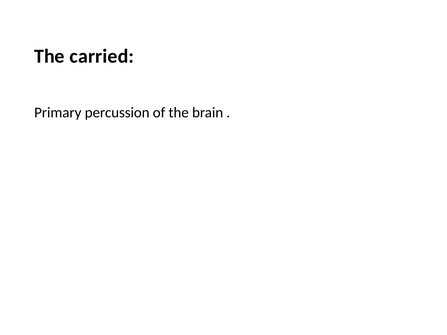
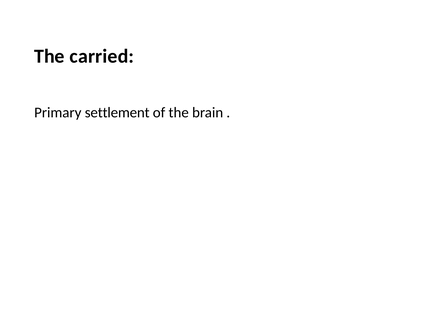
percussion: percussion -> settlement (117, 113)
